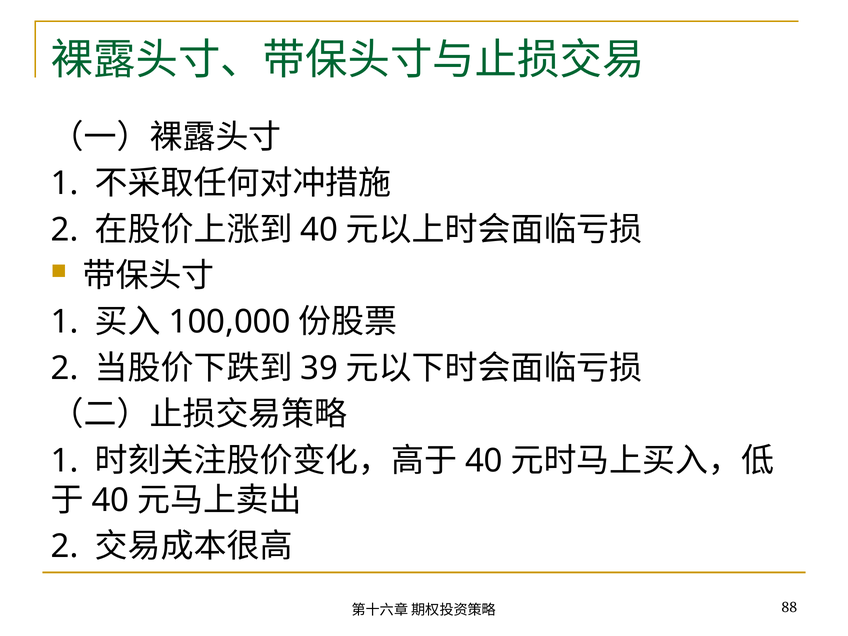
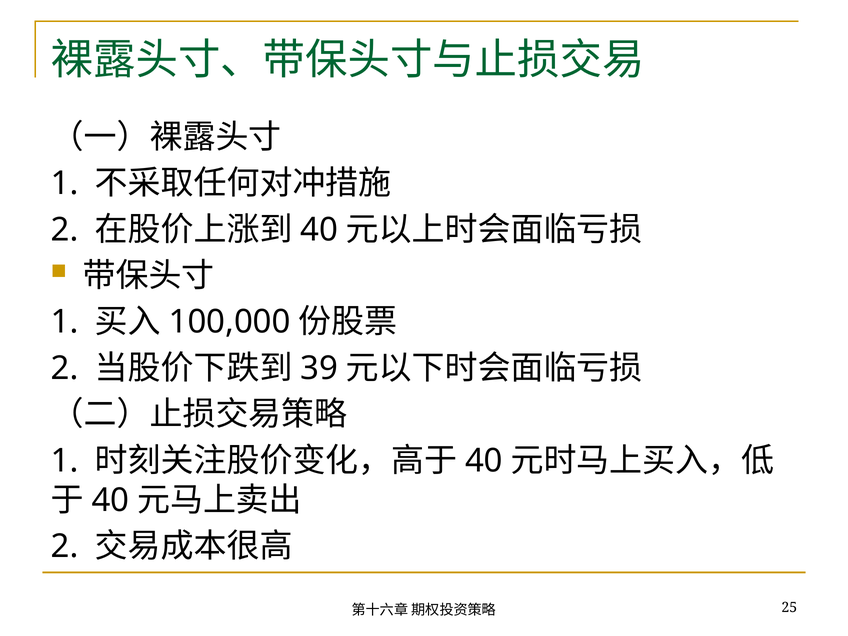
88: 88 -> 25 (789, 607)
